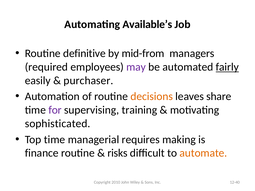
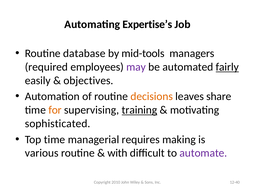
Available’s: Available’s -> Expertise’s (147, 24)
definitive: definitive -> database (84, 53)
mid-from: mid-from -> mid-tools (143, 53)
purchaser: purchaser -> objectives (88, 81)
for colour: purple -> orange (55, 110)
training underline: none -> present (139, 110)
finance: finance -> various (42, 153)
risks: risks -> with (118, 153)
automate colour: orange -> purple (203, 153)
